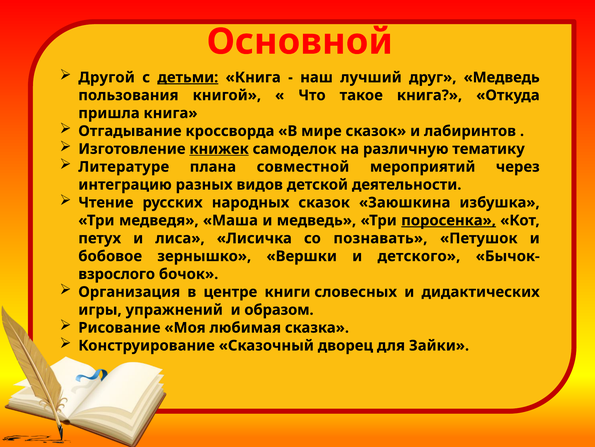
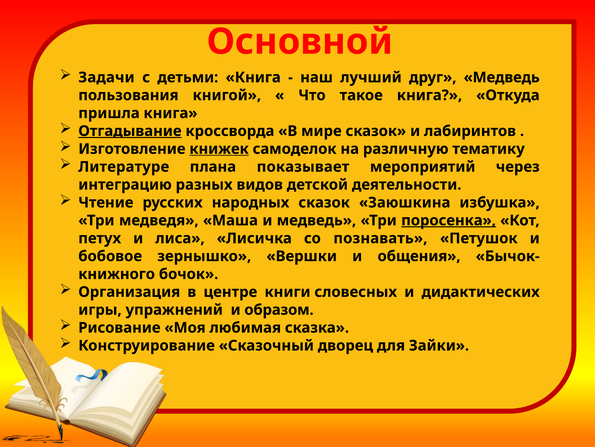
Другой: Другой -> Задачи (107, 77)
детьми underline: present -> none (188, 77)
Отгадывание underline: none -> present (130, 131)
совместной: совместной -> показывает (303, 167)
детского: детского -> общения (419, 256)
взрослого: взрослого -> книжного (117, 274)
